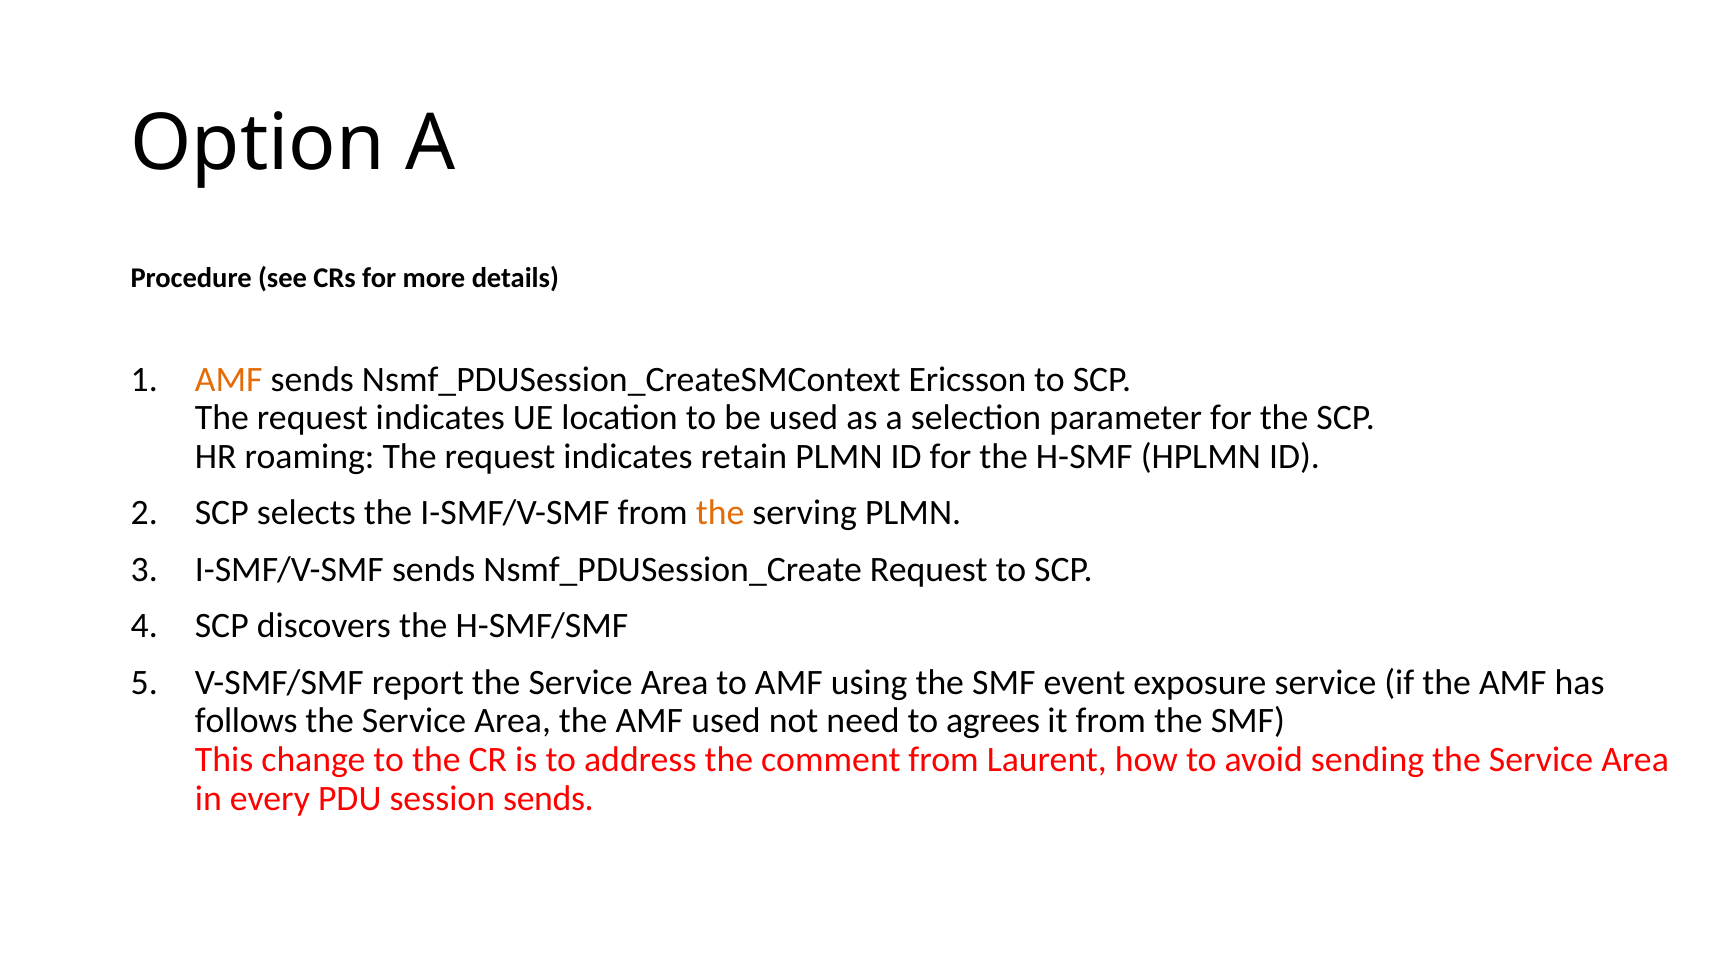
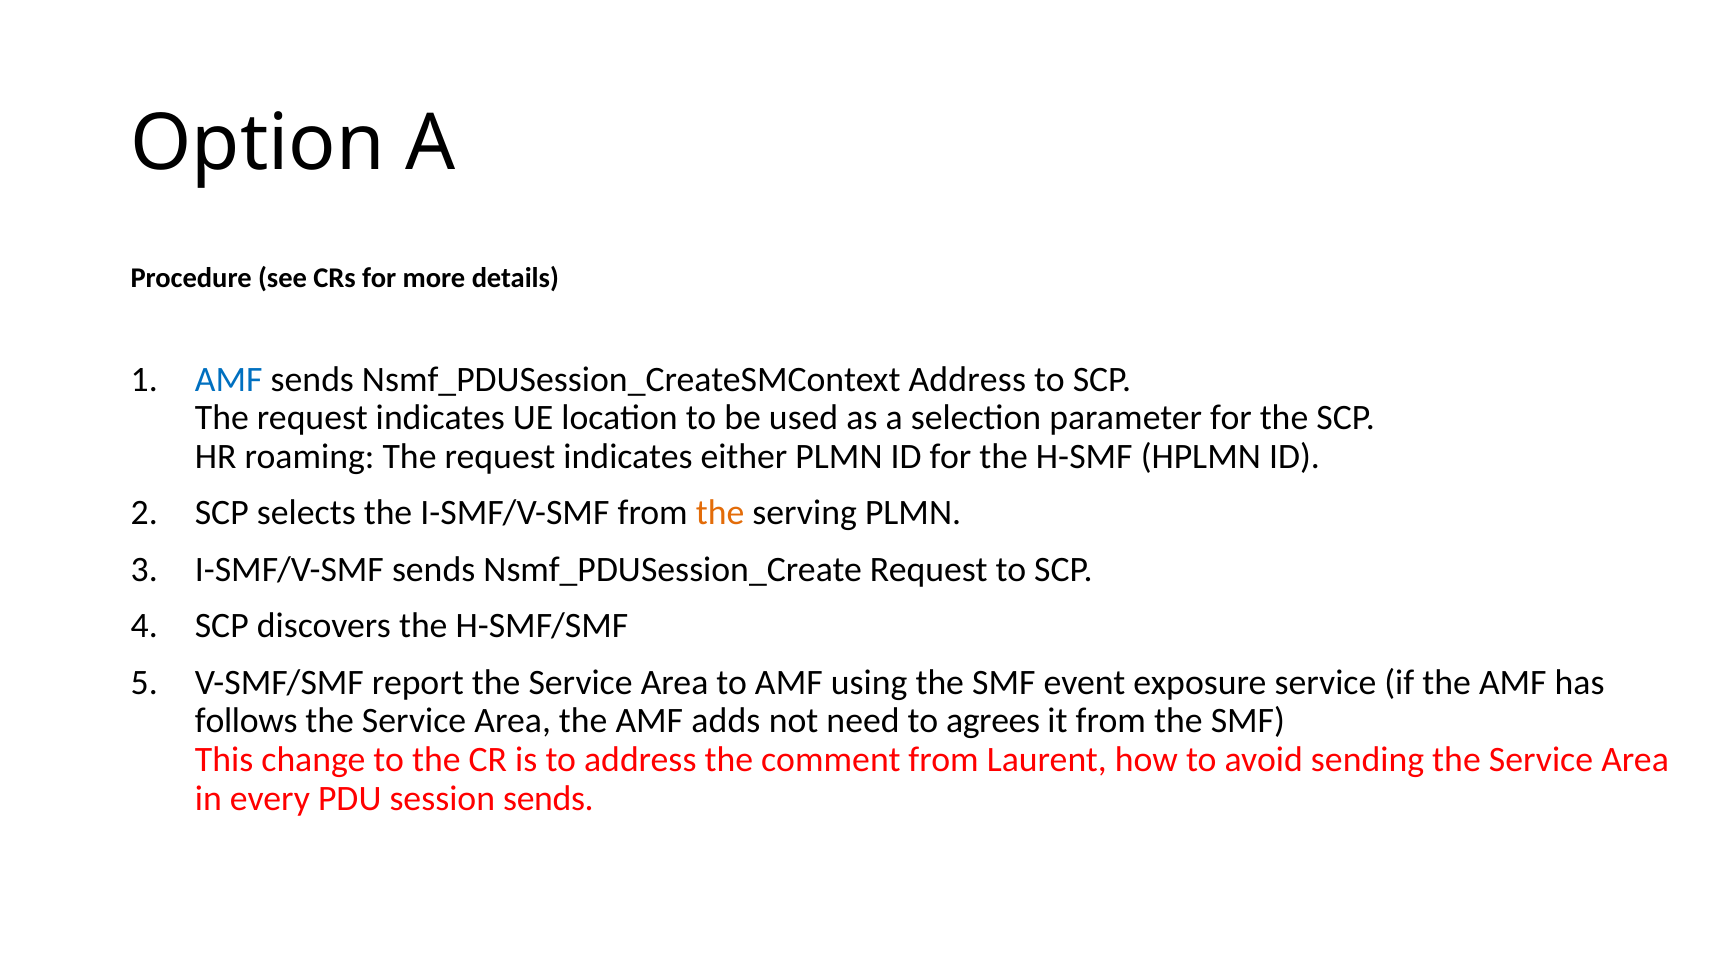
AMF colour: orange -> blue (229, 379)
Nsmf_PDUSession_CreateSMContext Ericsson: Ericsson -> Address (967, 379)
retain: retain -> either (744, 457)
AMF used: used -> adds (726, 721)
